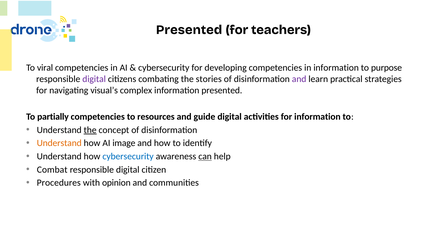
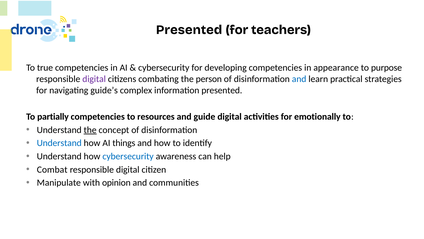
viral: viral -> true (45, 67)
in information: information -> appearance (336, 67)
stories: stories -> person (209, 79)
and colour: purple -> blue (299, 79)
visual’s: visual’s -> guide’s (104, 90)
for information: information -> emotionally (317, 116)
Understand colour: orange -> blue (59, 143)
image: image -> things (124, 143)
can underline: present -> none (205, 156)
Procedures: Procedures -> Manipulate (59, 182)
